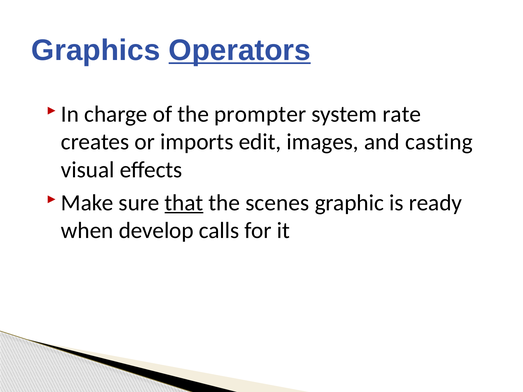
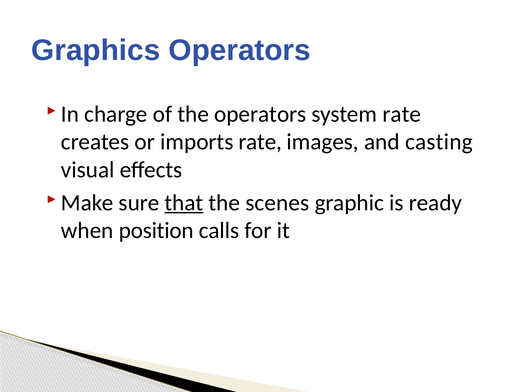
Operators underline: present -> none (240, 50)
the prompter: prompter -> operators (260, 114)
imports edit: edit -> rate (260, 142)
develop: develop -> position (156, 231)
